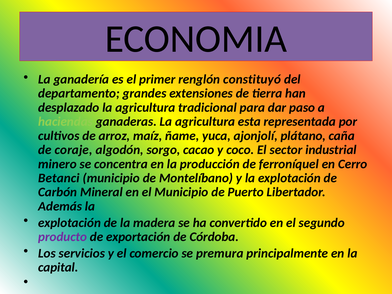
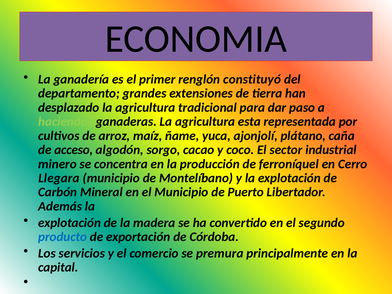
coraje: coraje -> acceso (74, 150)
Betanci: Betanci -> Llegara (59, 178)
producto colour: purple -> blue (63, 237)
